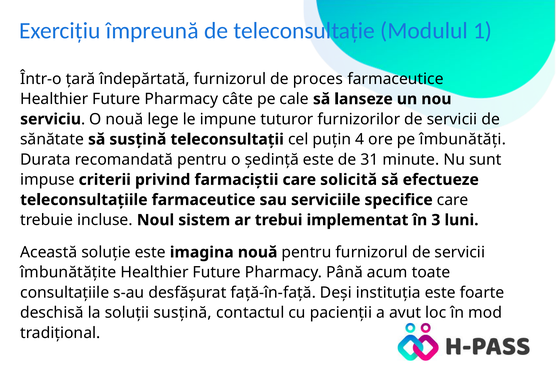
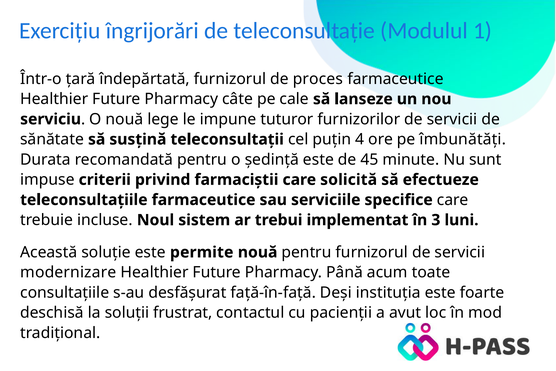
împreună: împreună -> îngrijorări (152, 31)
31: 31 -> 45 (370, 159)
imagina: imagina -> permite (202, 252)
îmbunătățite: îmbunătățite -> modernizare (68, 272)
soluții susțină: susțină -> frustrat (183, 312)
